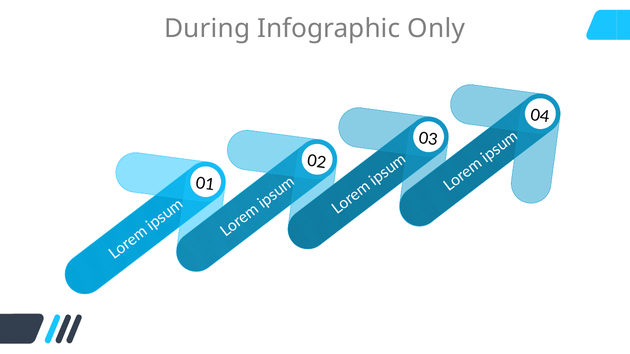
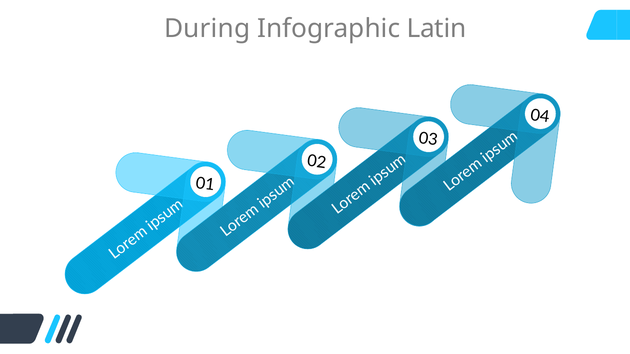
Only: Only -> Latin (436, 29)
